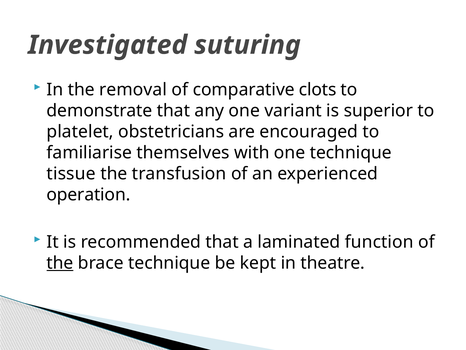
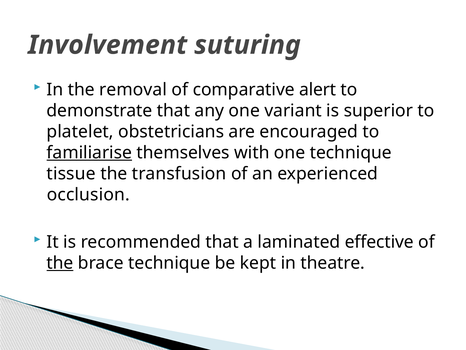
Investigated: Investigated -> Involvement (108, 45)
clots: clots -> alert (318, 90)
familiarise underline: none -> present (89, 152)
operation: operation -> occlusion (88, 194)
function: function -> effective (379, 242)
